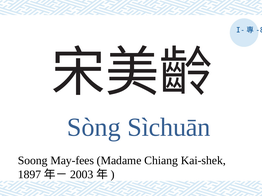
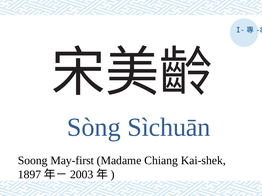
May-fees: May-fees -> May-first (72, 161)
